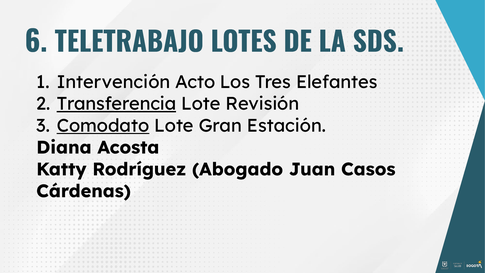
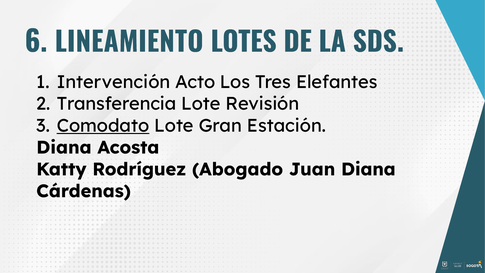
TELETRABAJO: TELETRABAJO -> LINEAMIENTO (129, 43)
Transferencia underline: present -> none (117, 104)
Juan Casos: Casos -> Diana (368, 169)
